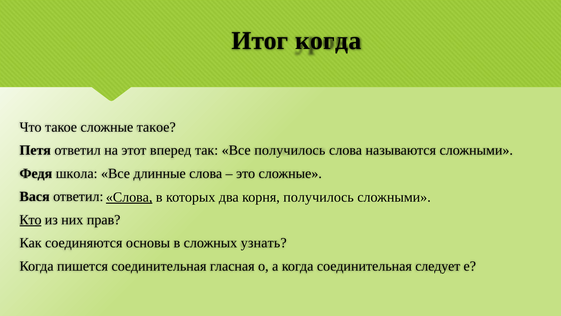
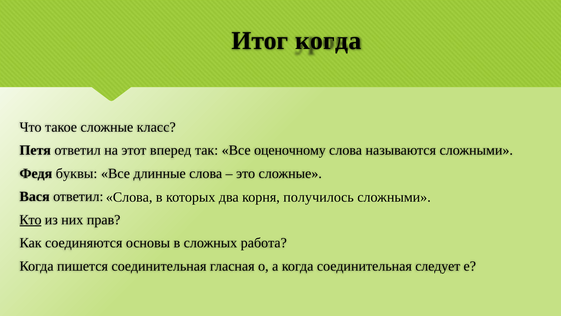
сложные такое: такое -> класс (156, 127)
Все получилось: получилось -> оценочному (290, 150)
школа: школа -> буквы (77, 173)
Слова underline: present -> none (129, 197)
узнать: узнать -> работа (264, 243)
